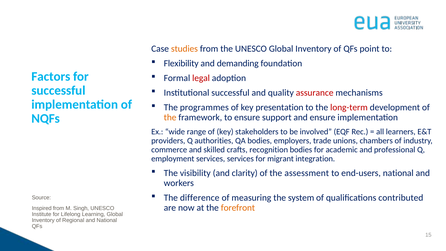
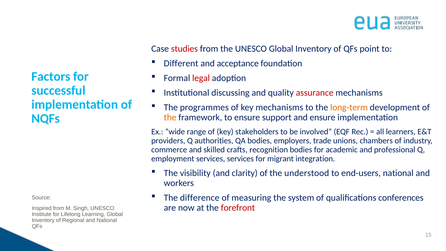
studies colour: orange -> red (184, 49)
Flexibility: Flexibility -> Different (181, 63)
demanding: demanding -> acceptance (238, 63)
Institutional successful: successful -> discussing (230, 93)
key presentation: presentation -> mechanisms (279, 107)
long-term colour: red -> orange (349, 107)
assessment: assessment -> understood (307, 173)
contributed: contributed -> conferences (401, 198)
forefront colour: orange -> red (238, 208)
